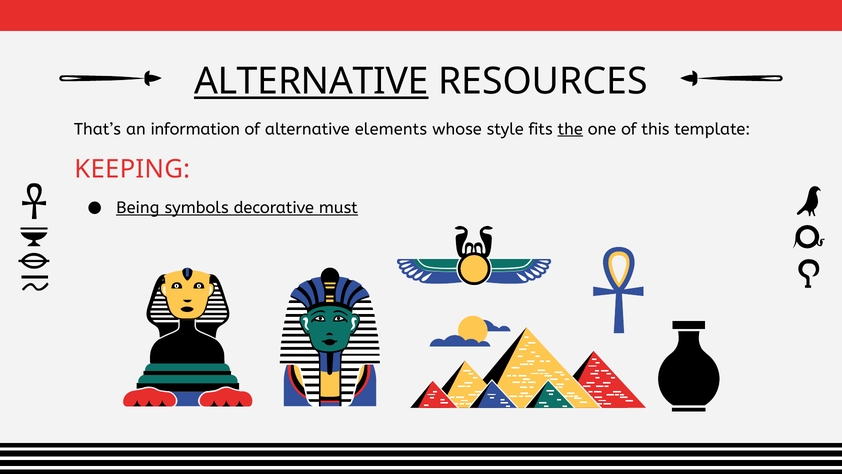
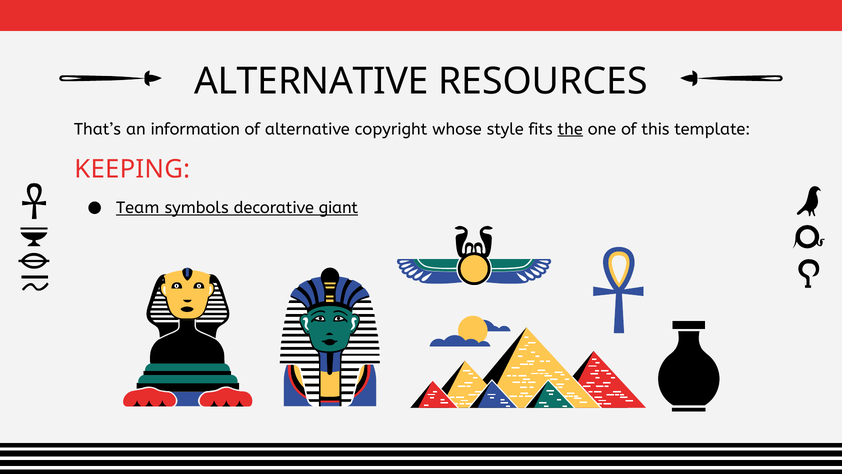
ALTERNATIVE underline: present -> none (311, 81)
elements: elements -> copyright (391, 129)
Being: Being -> Team (138, 208)
must: must -> giant (338, 208)
